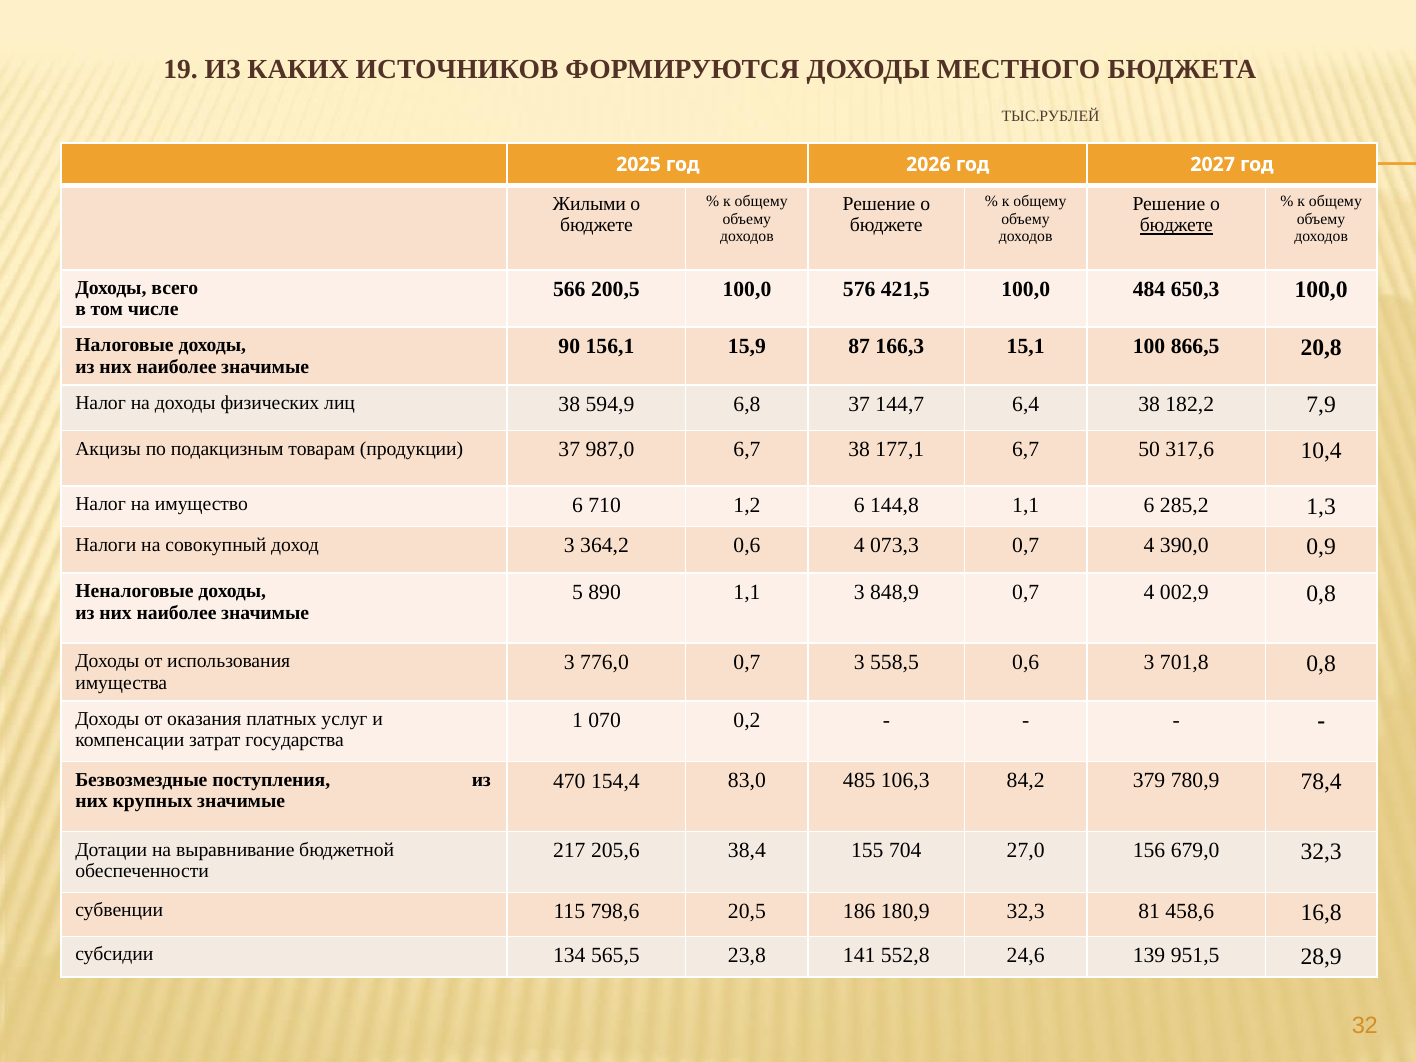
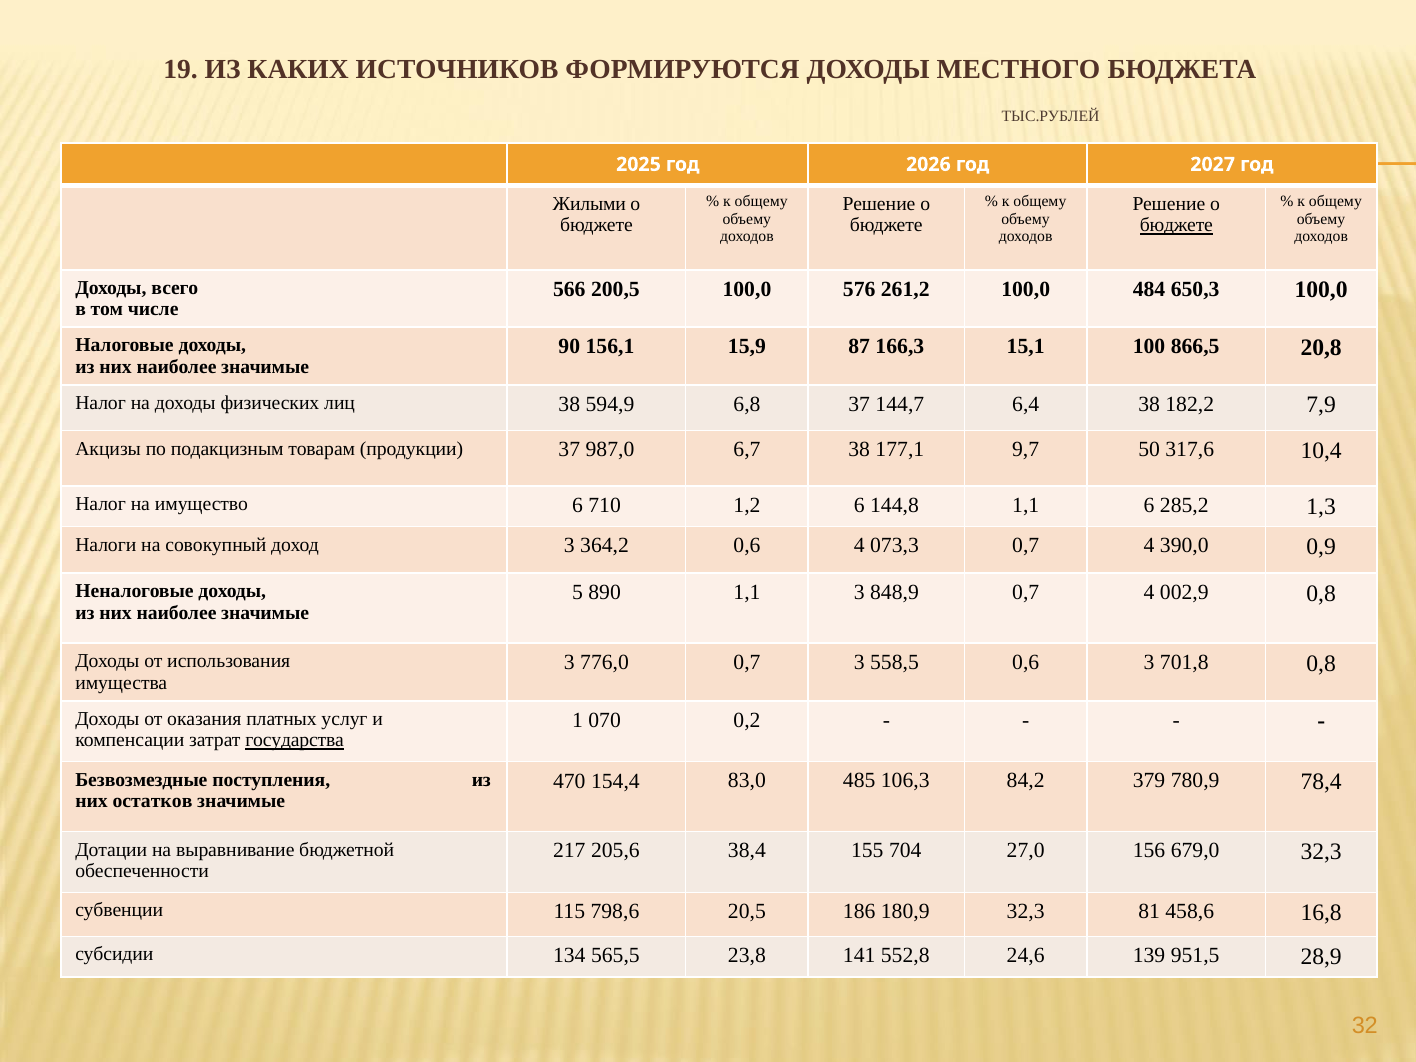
421,5: 421,5 -> 261,2 (905, 289)
177,1 6,7: 6,7 -> 9,7 (1026, 450)
государства underline: none -> present (295, 740)
крупных: крупных -> остатков (152, 801)
